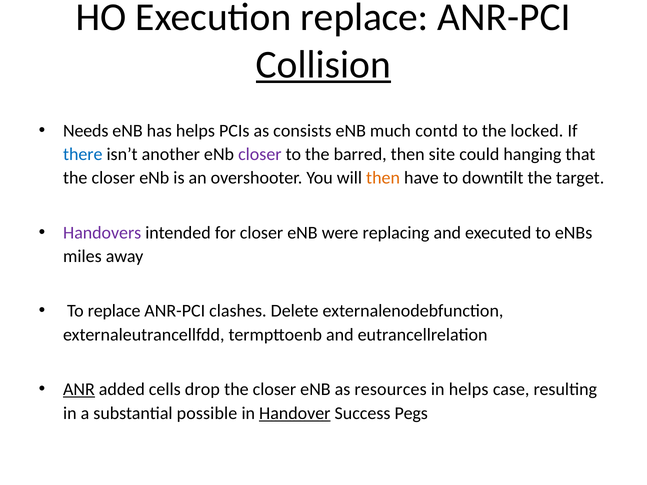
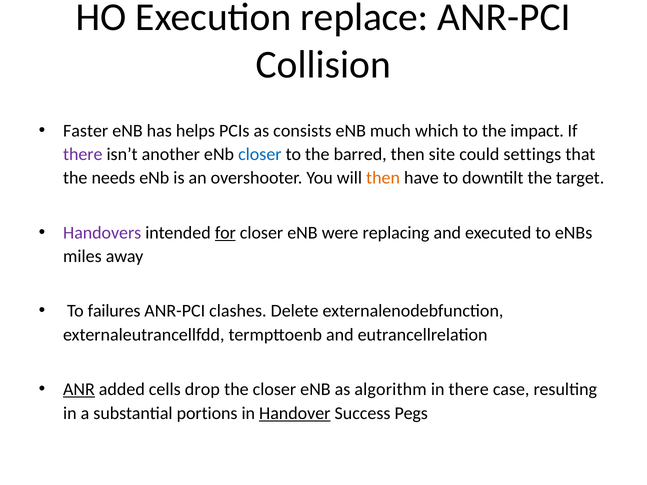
Collision underline: present -> none (323, 65)
Needs: Needs -> Faster (86, 131)
contd: contd -> which (437, 131)
locked: locked -> impact (537, 131)
there colour: blue -> purple (83, 154)
closer colour: purple -> blue (260, 154)
hanging: hanging -> settings (532, 154)
closer: closer -> needs (113, 178)
for underline: none -> present (225, 233)
To replace: replace -> failures (114, 311)
resources: resources -> algorithm (391, 390)
in helps: helps -> there (469, 390)
possible: possible -> portions (207, 413)
